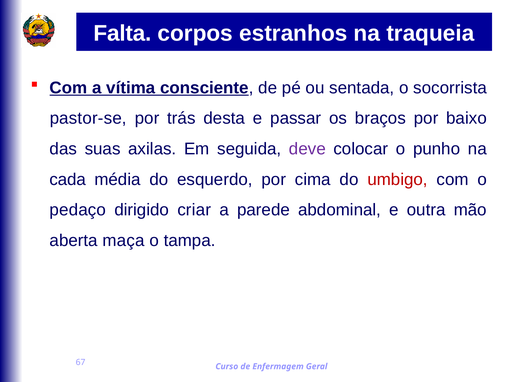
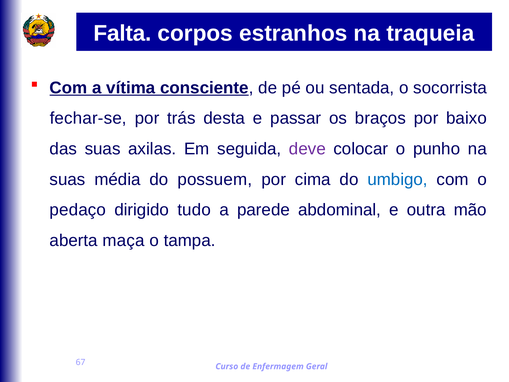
pastor-se: pastor-se -> fechar-se (88, 118)
cada: cada -> suas (68, 179)
esquerdo: esquerdo -> possuem (215, 179)
umbigo colour: red -> blue (398, 179)
criar: criar -> tudo (194, 210)
